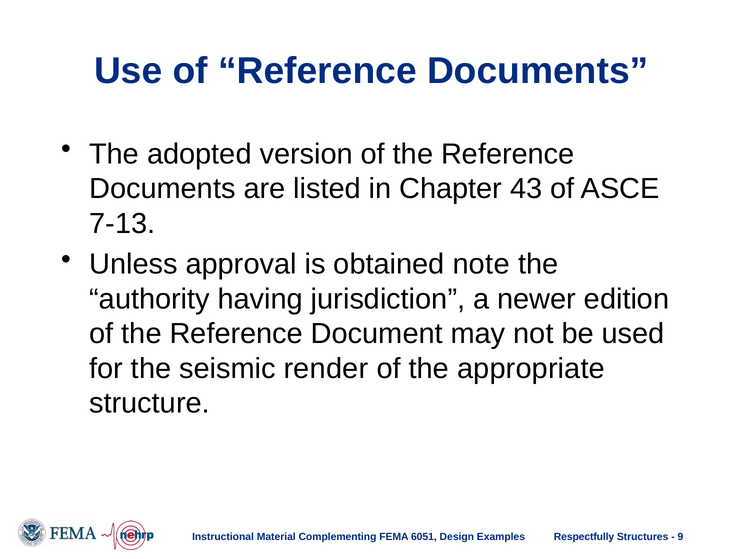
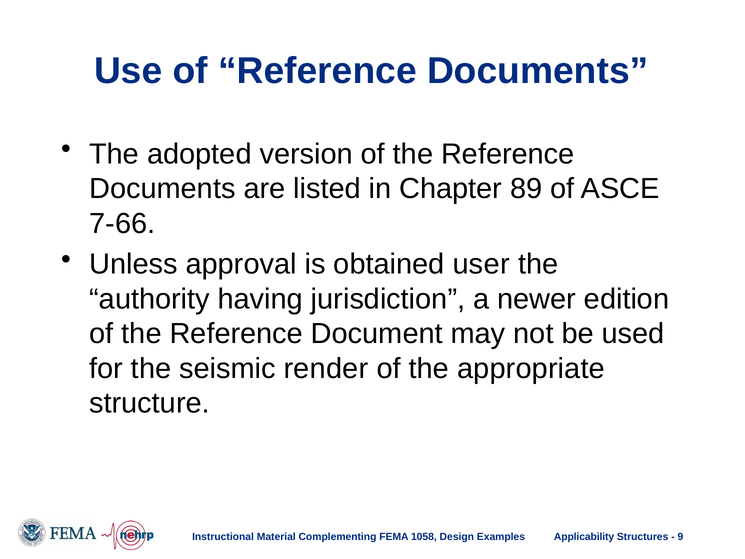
43: 43 -> 89 (526, 189)
7-13: 7-13 -> 7-66 (122, 223)
note: note -> user (481, 264)
6051: 6051 -> 1058 (424, 537)
Respectfully: Respectfully -> Applicability (584, 537)
